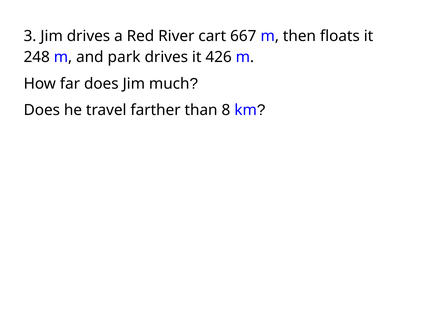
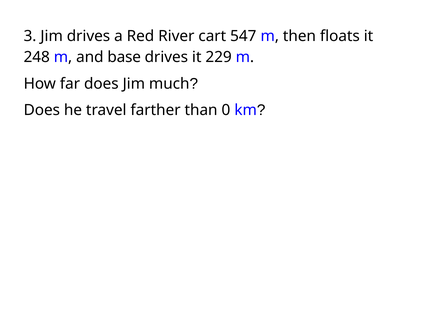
667: 667 -> 547 (243, 36)
park: park -> base (124, 57)
426: 426 -> 229 (219, 57)
8: 8 -> 0 (226, 110)
